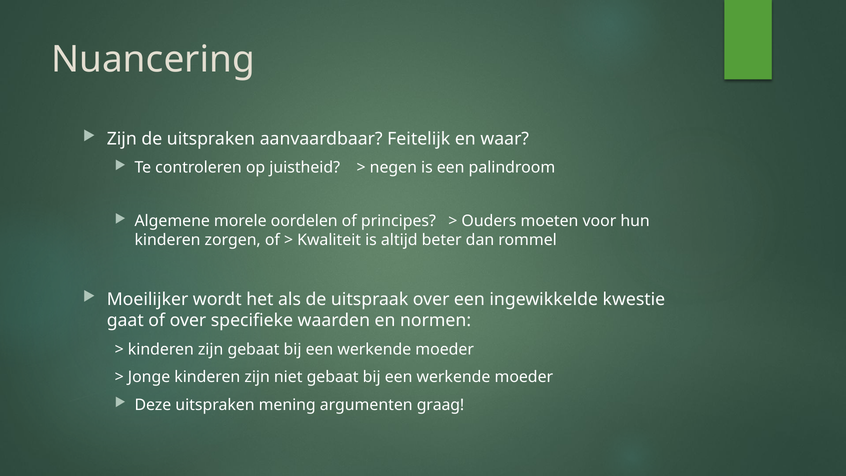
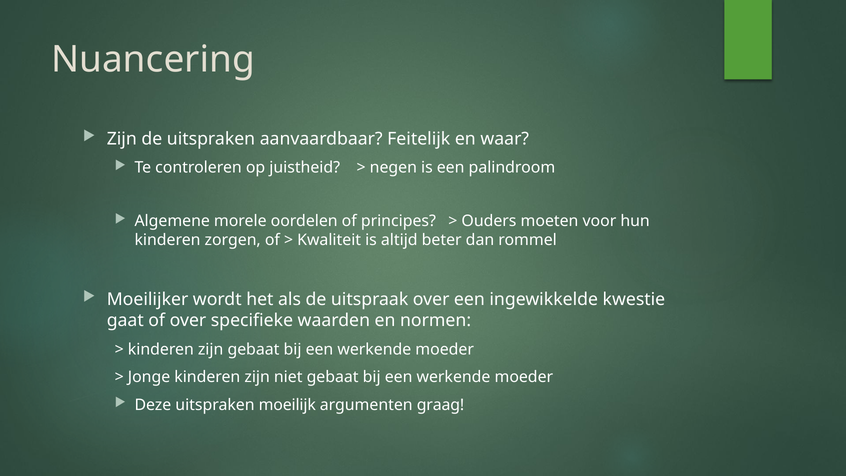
mening: mening -> moeilijk (287, 405)
